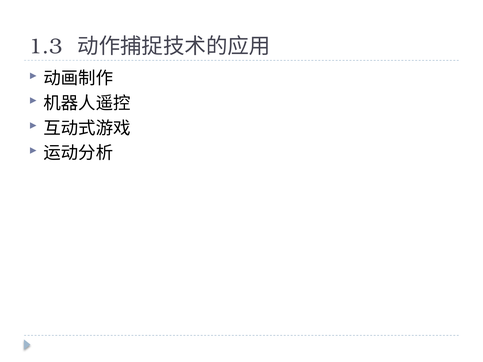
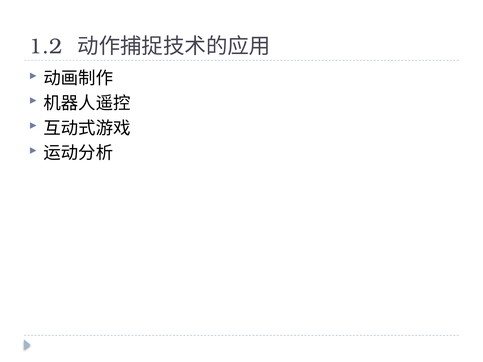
1.3: 1.3 -> 1.2 (46, 47)
